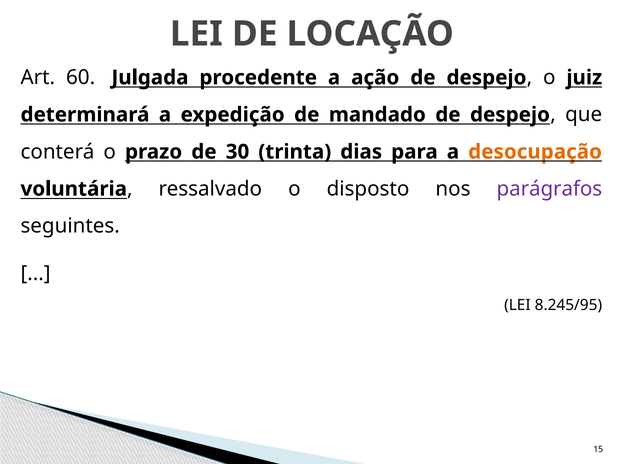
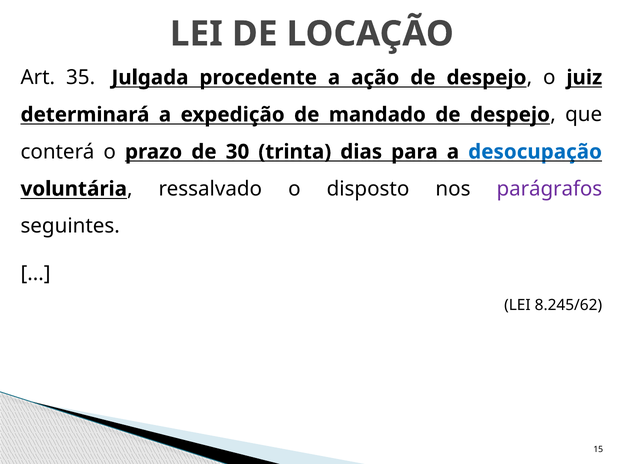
60: 60 -> 35 (81, 77)
desocupação colour: orange -> blue (535, 152)
8.245/95: 8.245/95 -> 8.245/62 (568, 305)
